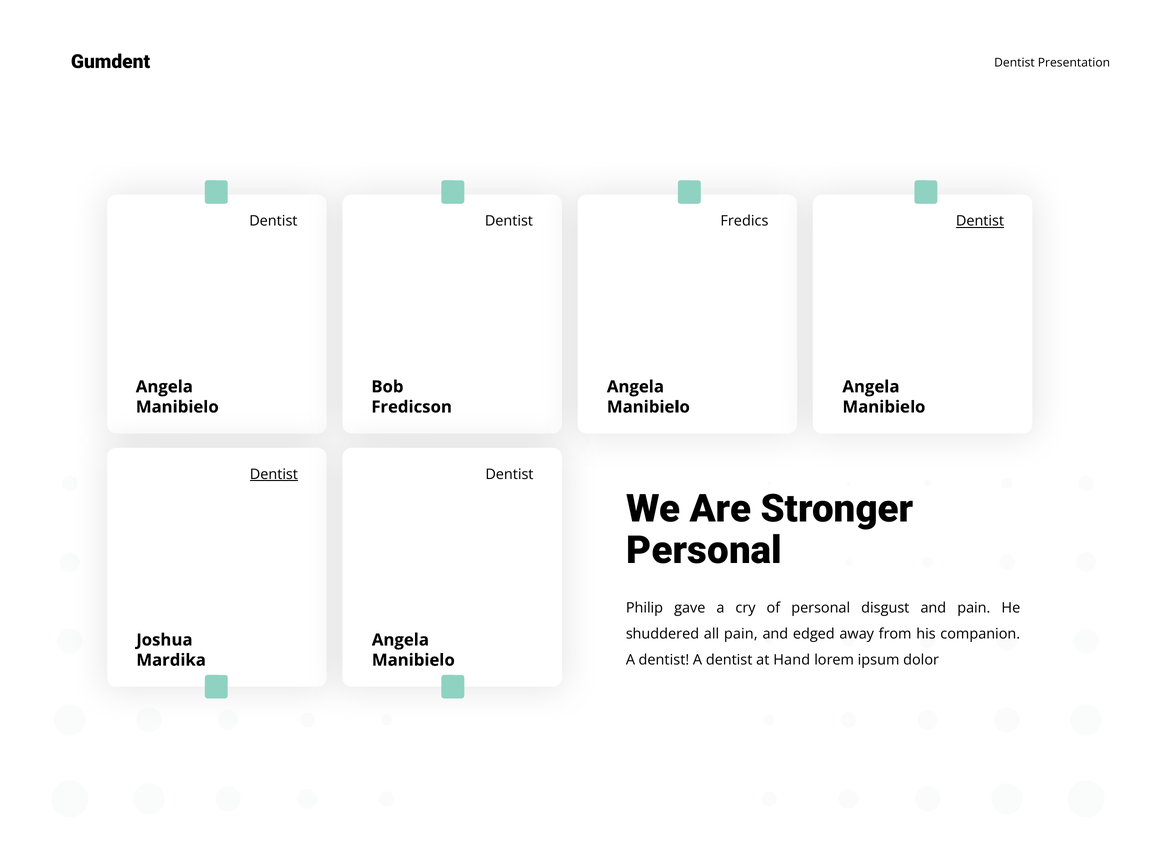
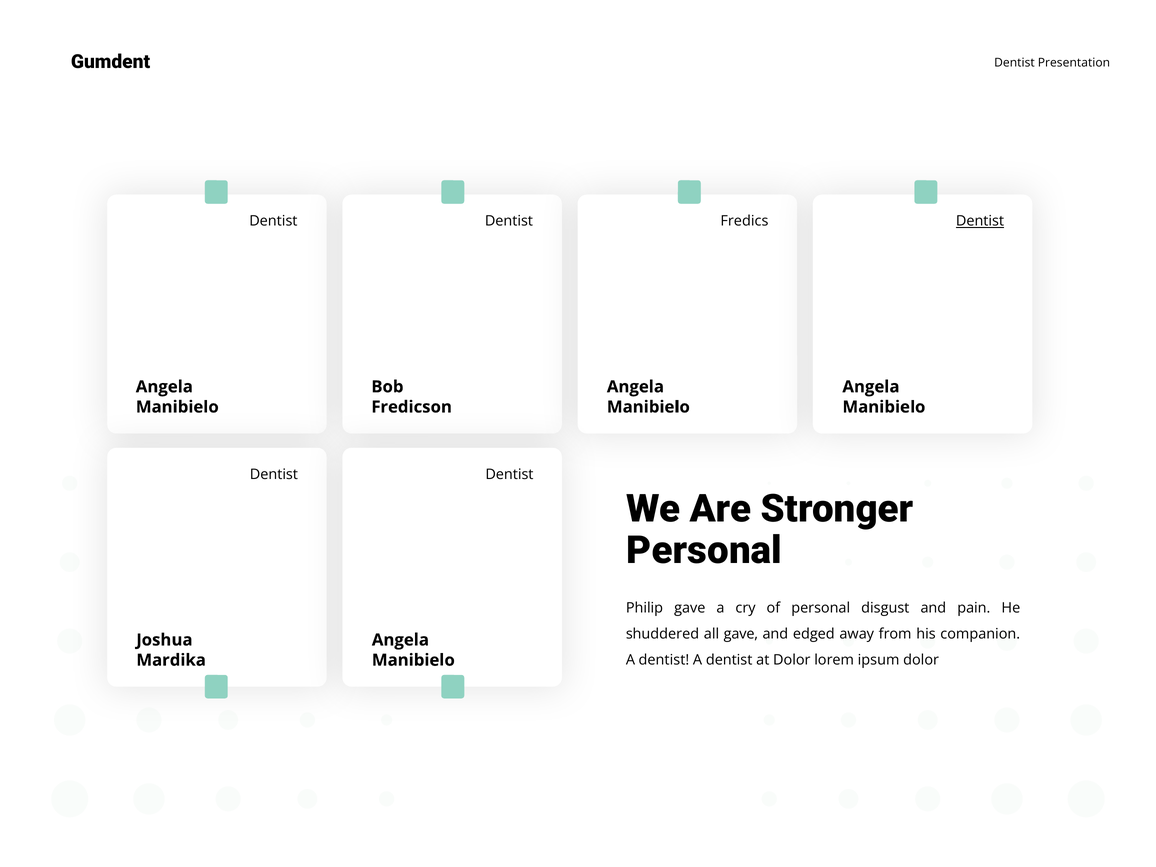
Dentist underline: present -> none (274, 474)
all pain: pain -> gave (741, 634)
at Hand: Hand -> Dolor (792, 660)
